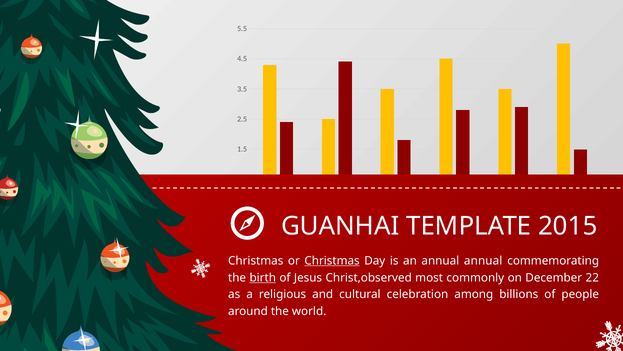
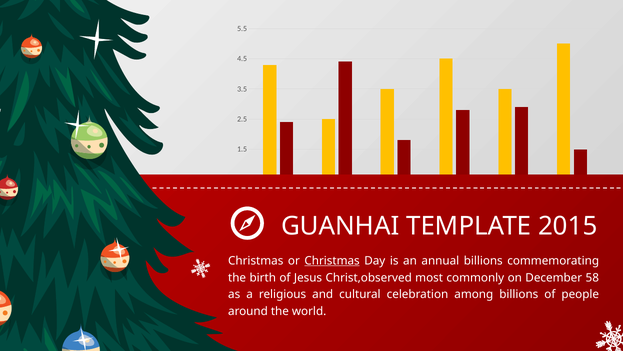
annual annual: annual -> billions (483, 260)
birth underline: present -> none (263, 277)
22: 22 -> 58 (592, 277)
